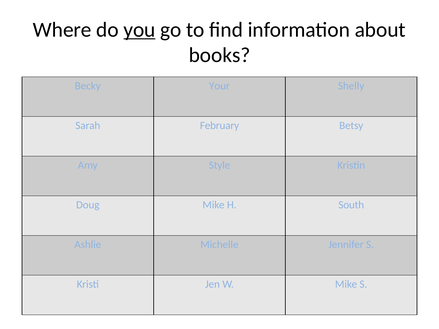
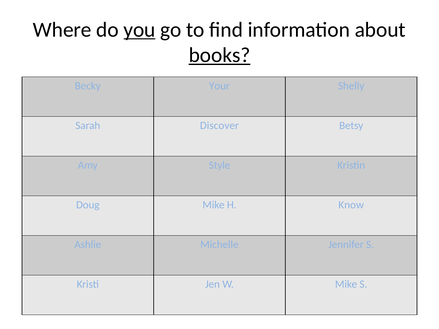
books underline: none -> present (220, 55)
February: February -> Discover (219, 126)
South: South -> Know (351, 205)
